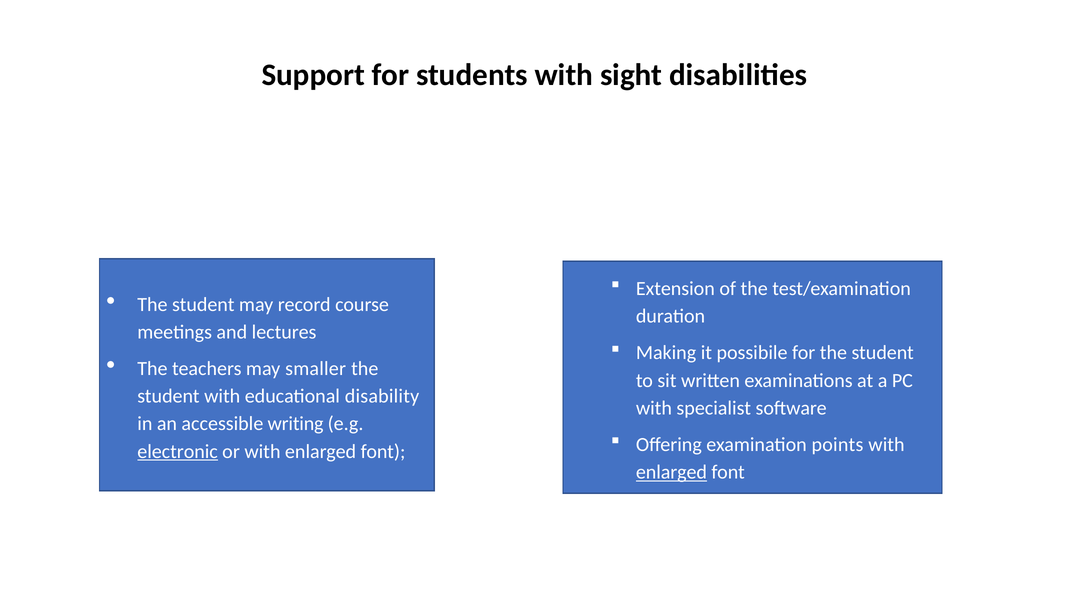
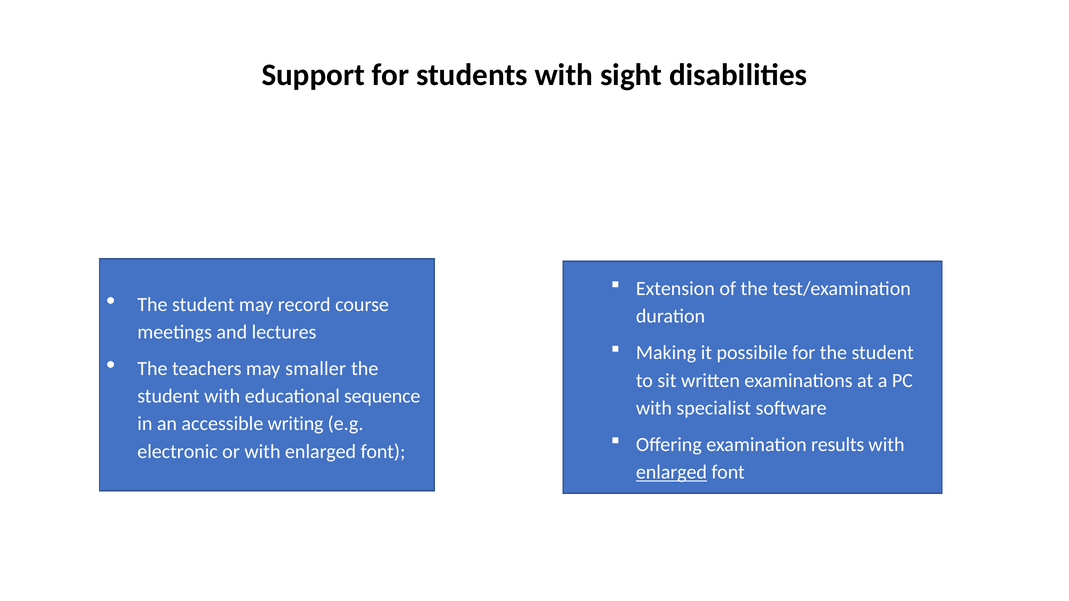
disability: disability -> sequence (382, 396)
points: points -> results (838, 445)
electronic underline: present -> none (178, 452)
